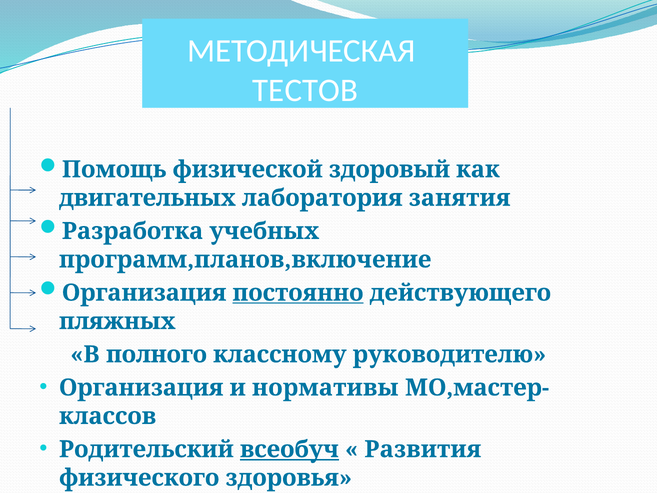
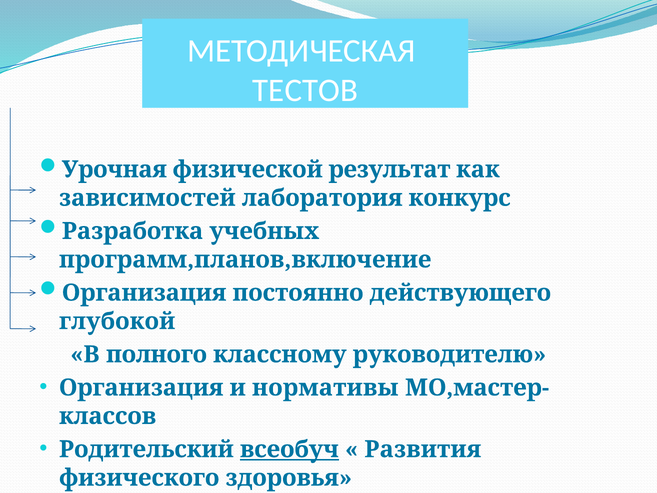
Помощь: Помощь -> Урочная (114, 169)
здоровый: здоровый -> результат (390, 169)
двигательных: двигательных -> зависимостей (147, 198)
занятия: занятия -> конкурс (460, 198)
постоянно underline: present -> none (298, 293)
пляжных: пляжных -> глубокой (117, 321)
